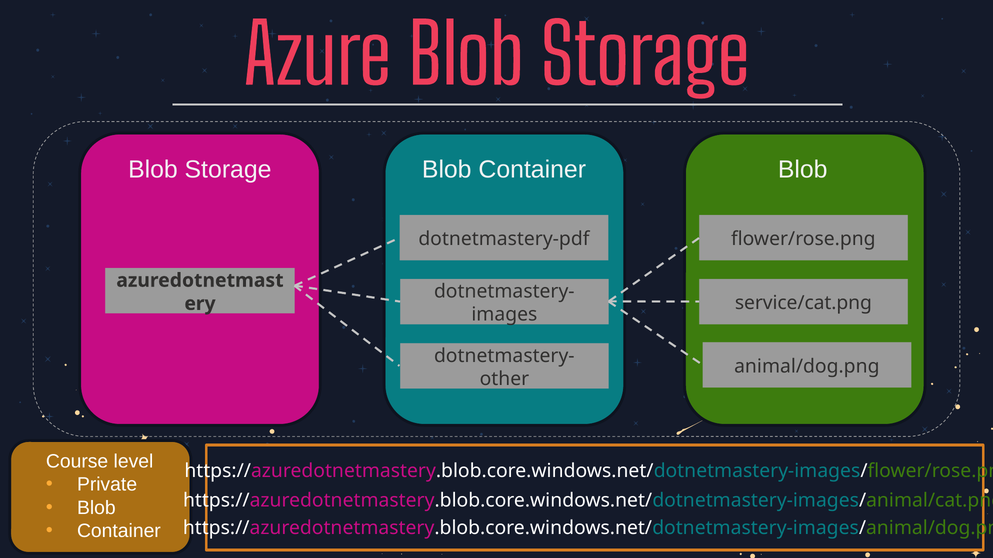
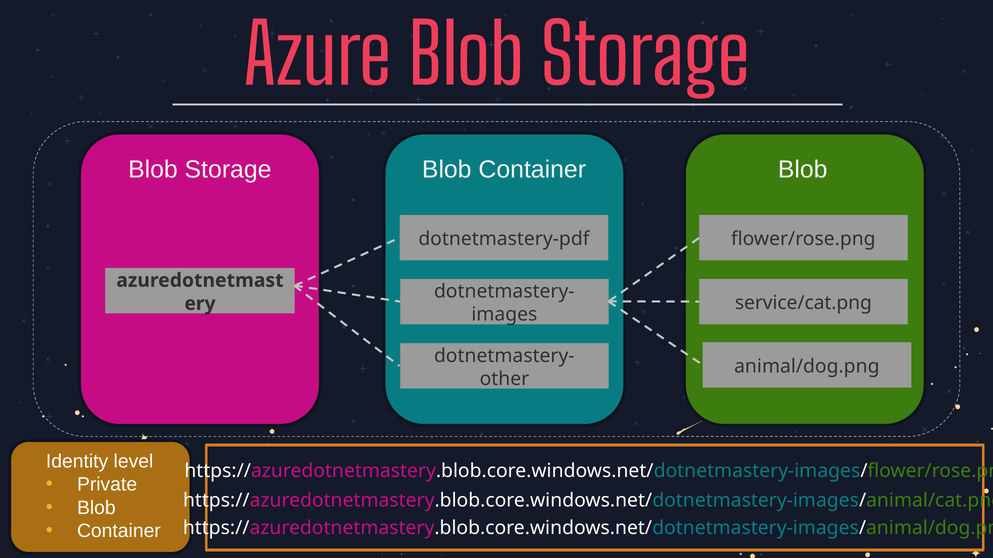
Course: Course -> Identity (77, 462)
